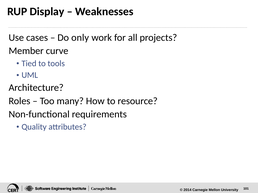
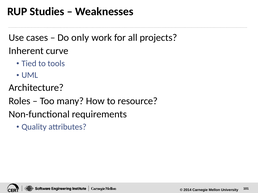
Display: Display -> Studies (47, 11)
Member: Member -> Inherent (26, 51)
